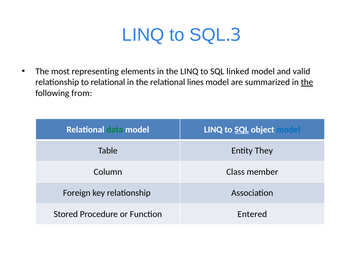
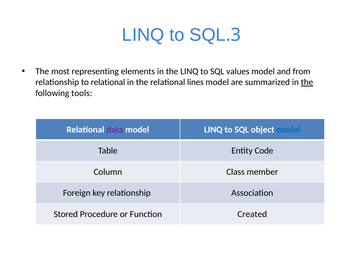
linked: linked -> values (238, 71)
valid: valid -> from (302, 71)
from: from -> tools (82, 93)
data colour: green -> purple (115, 130)
SQL underline: present -> none (242, 130)
They: They -> Code (264, 151)
Entered: Entered -> Created (252, 214)
